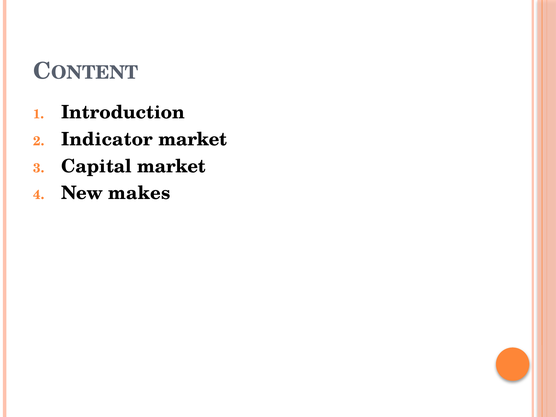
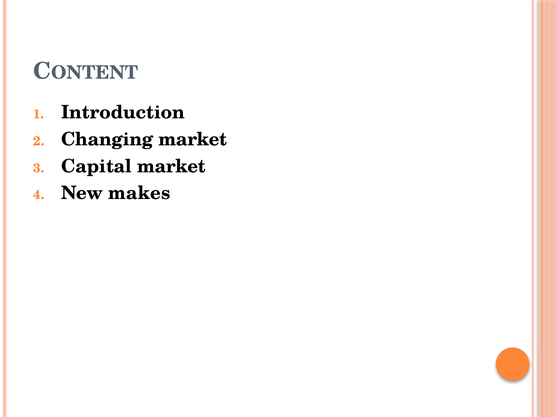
Indicator: Indicator -> Changing (107, 139)
